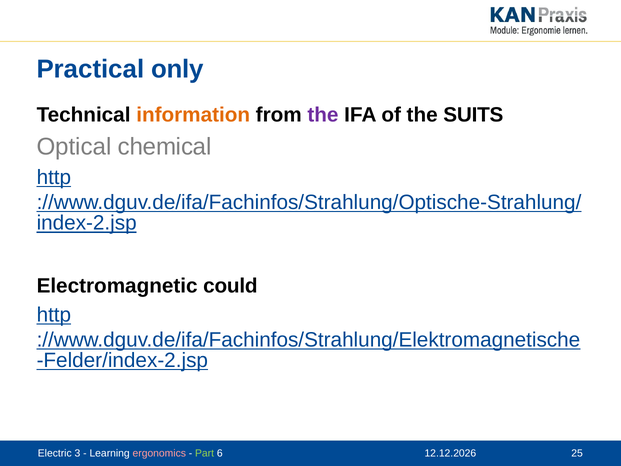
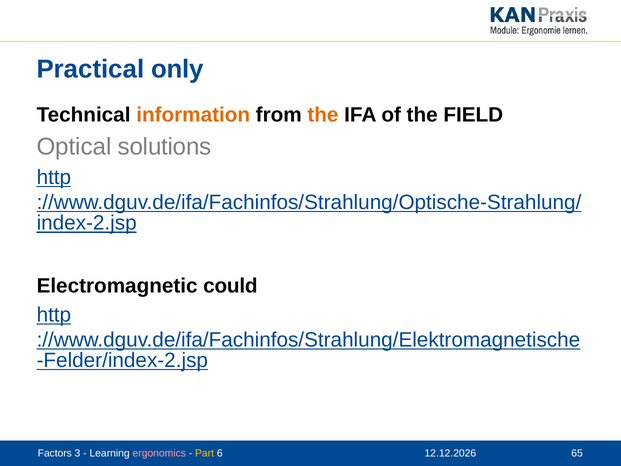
the colour: purple -> orange (323, 115)
SUITS: SUITS -> FIELD (473, 115)
chemical: chemical -> solutions (165, 147)
Electric: Electric -> Factors (55, 453)
Part colour: light green -> yellow (205, 453)
25: 25 -> 65 (577, 453)
